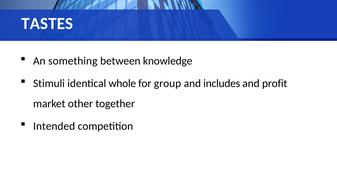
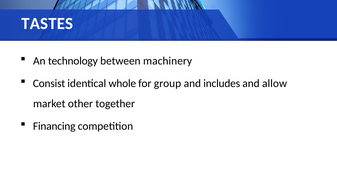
something: something -> technology (73, 61)
knowledge: knowledge -> machinery (168, 61)
Stimuli: Stimuli -> Consist (49, 83)
profit: profit -> allow (275, 83)
Intended: Intended -> Financing (54, 126)
